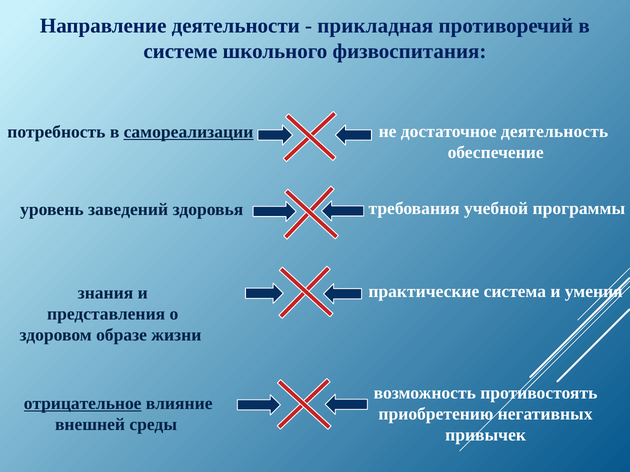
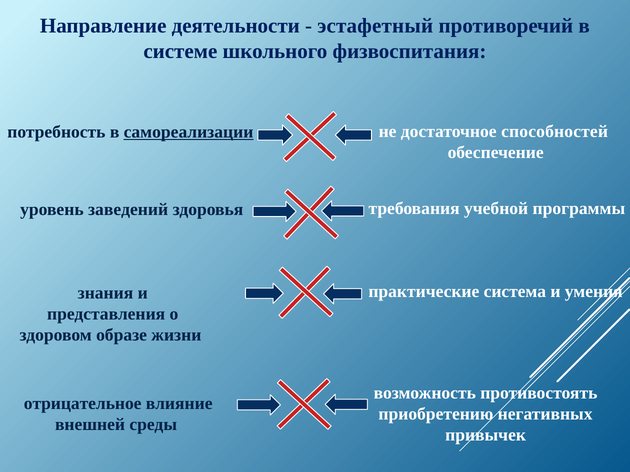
прикладная: прикладная -> эстафетный (375, 26)
деятельность: деятельность -> способностей (555, 132)
отрицательное underline: present -> none (83, 404)
